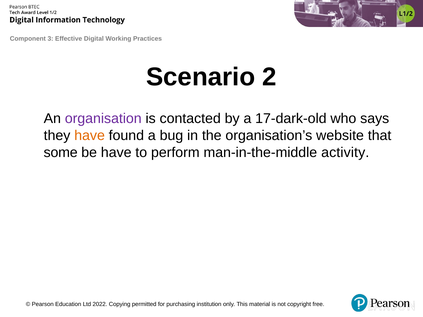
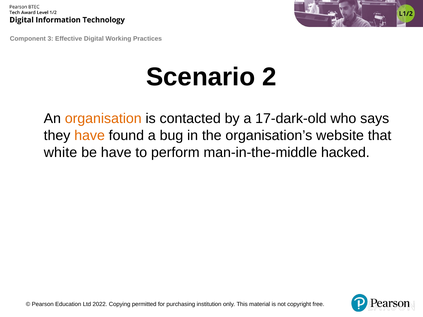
organisation colour: purple -> orange (103, 119)
some: some -> white (60, 153)
activity: activity -> hacked (345, 153)
